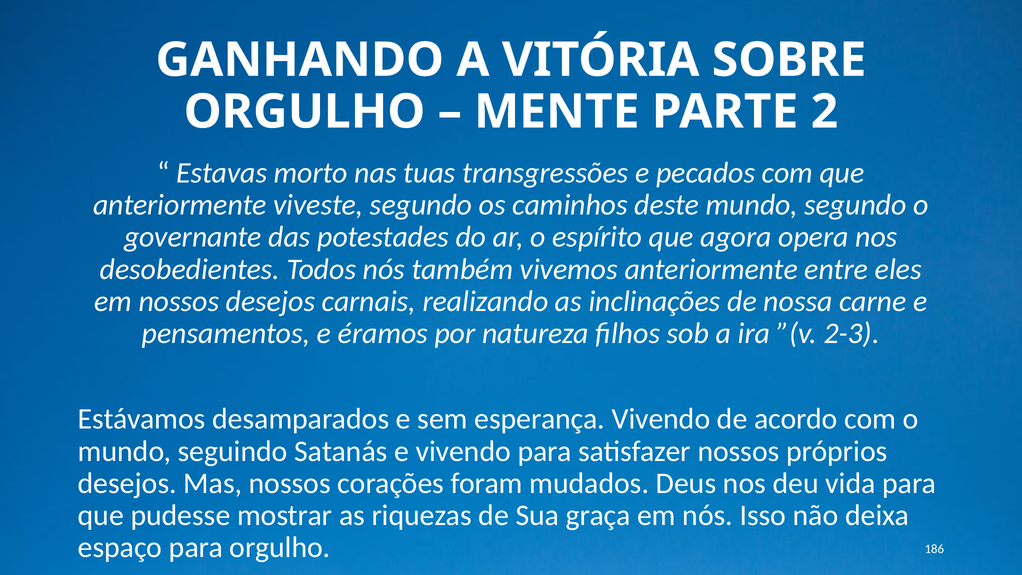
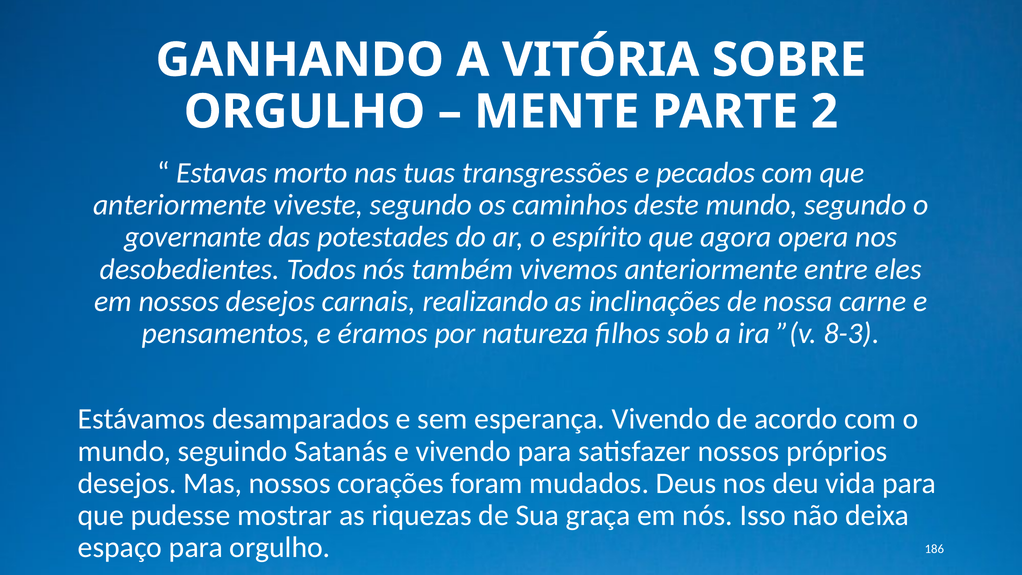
2-3: 2-3 -> 8-3 (852, 333)
